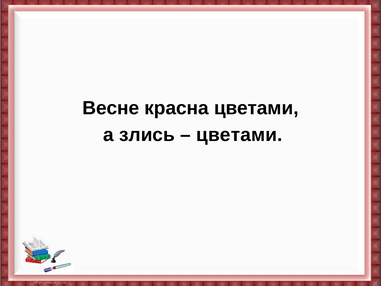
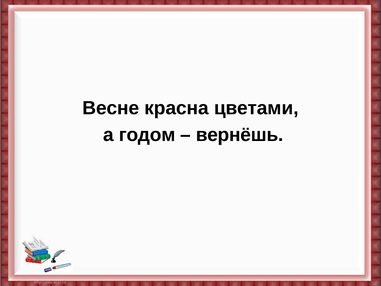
злись: злись -> годом (147, 135)
цветами: цветами -> вернёшь (240, 135)
